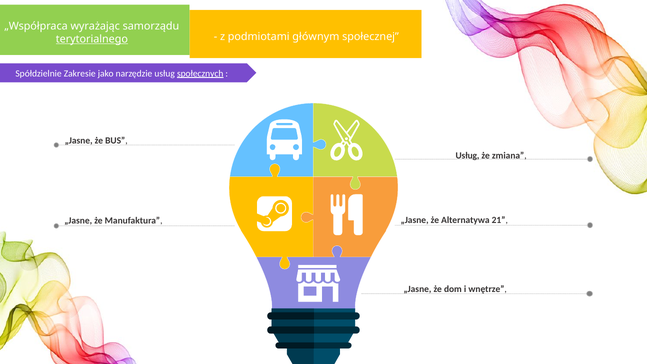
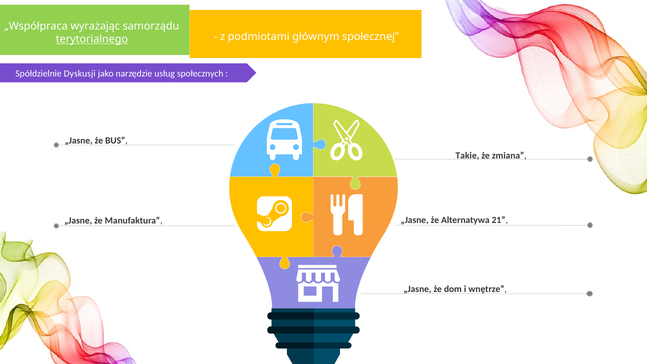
Zakresie: Zakresie -> Dyskusji (80, 73)
społecznych underline: present -> none (200, 73)
Usług: Usług -> Takie (467, 155)
